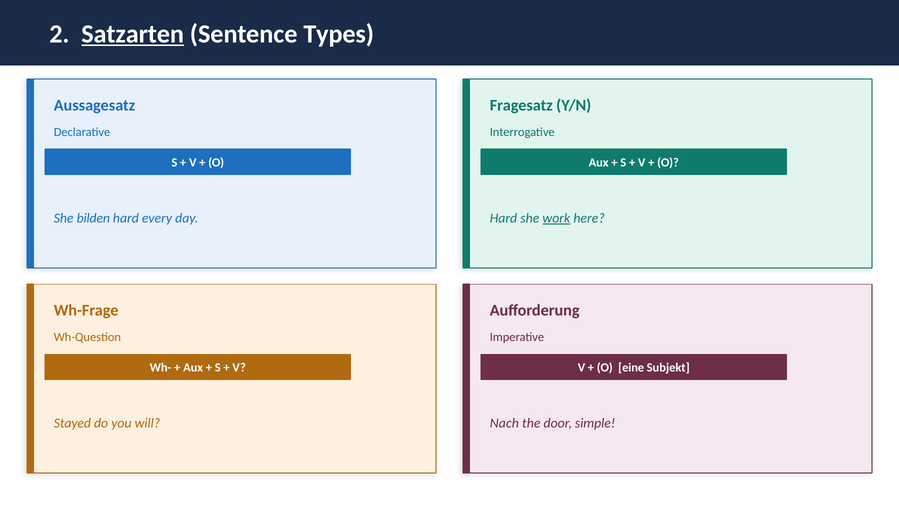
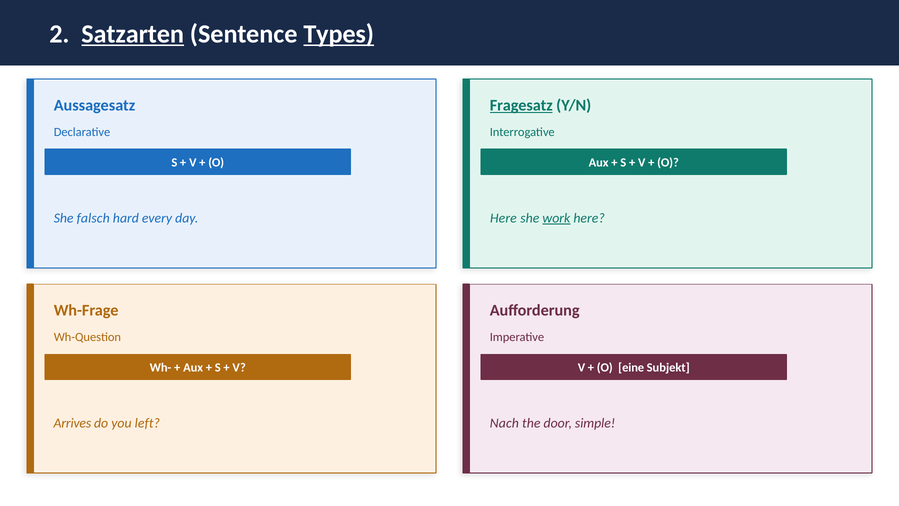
Types underline: none -> present (339, 34)
Fragesatz underline: none -> present (521, 105)
bilden: bilden -> falsch (93, 218)
Hard: Hard -> Here (503, 218)
Stayed: Stayed -> Arrives (72, 423)
will: will -> left (147, 423)
